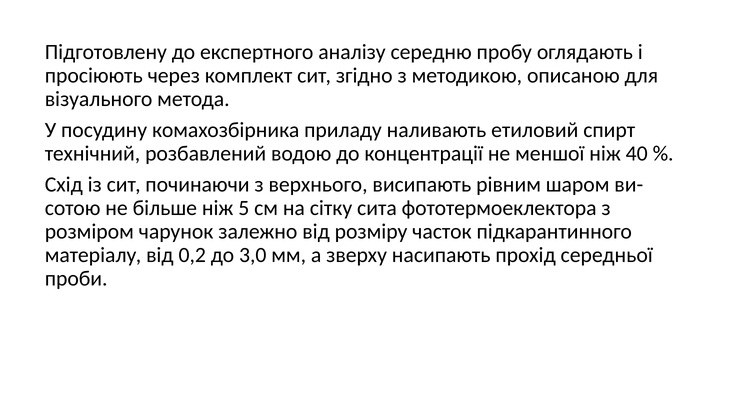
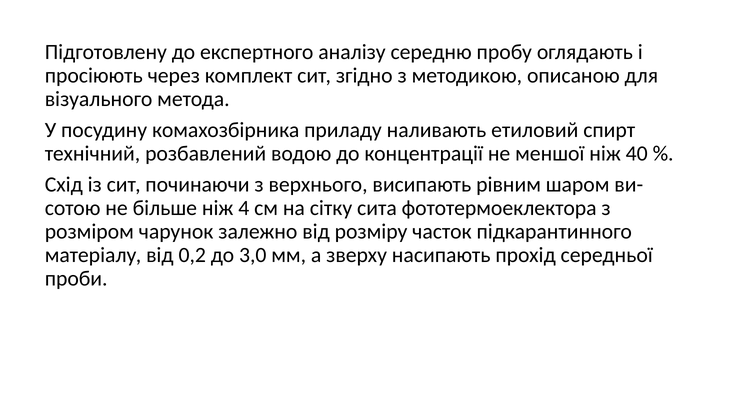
5: 5 -> 4 (244, 208)
